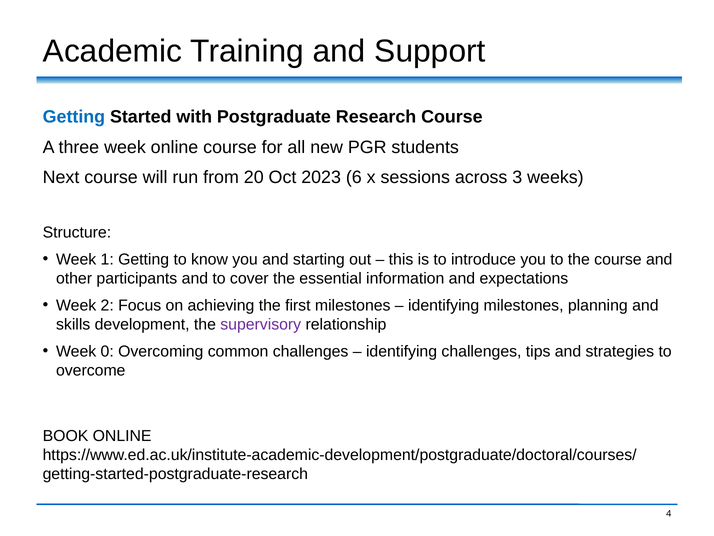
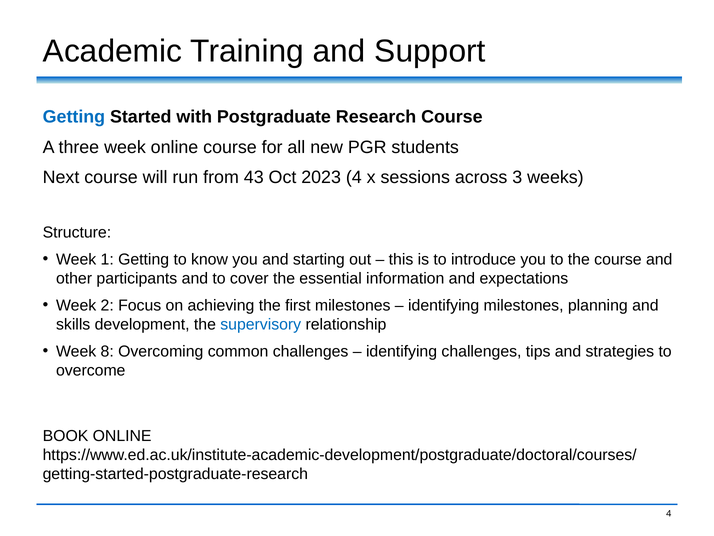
20: 20 -> 43 (254, 177)
2023 6: 6 -> 4 (354, 177)
supervisory colour: purple -> blue (261, 324)
0: 0 -> 8 (107, 351)
